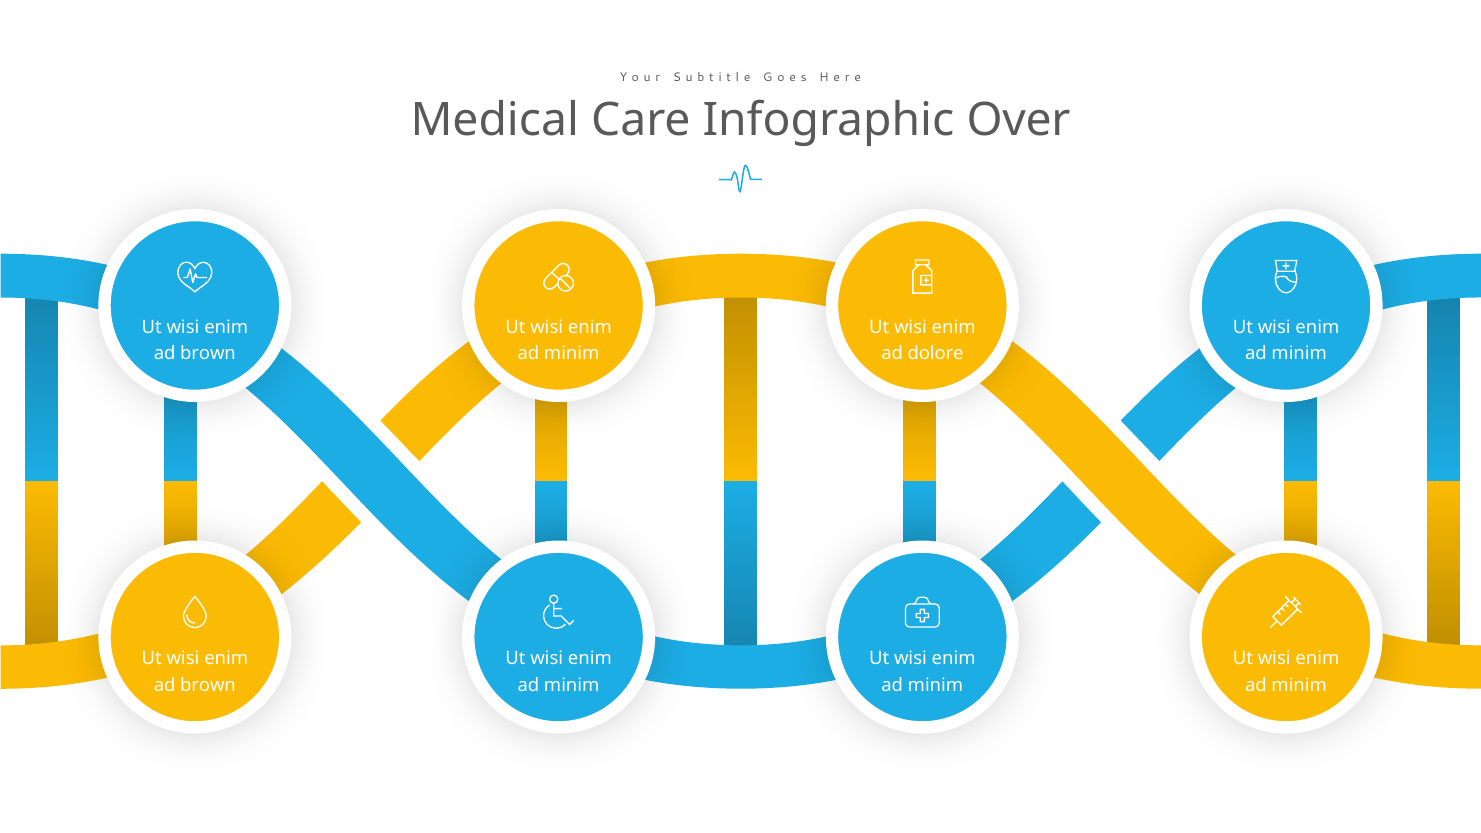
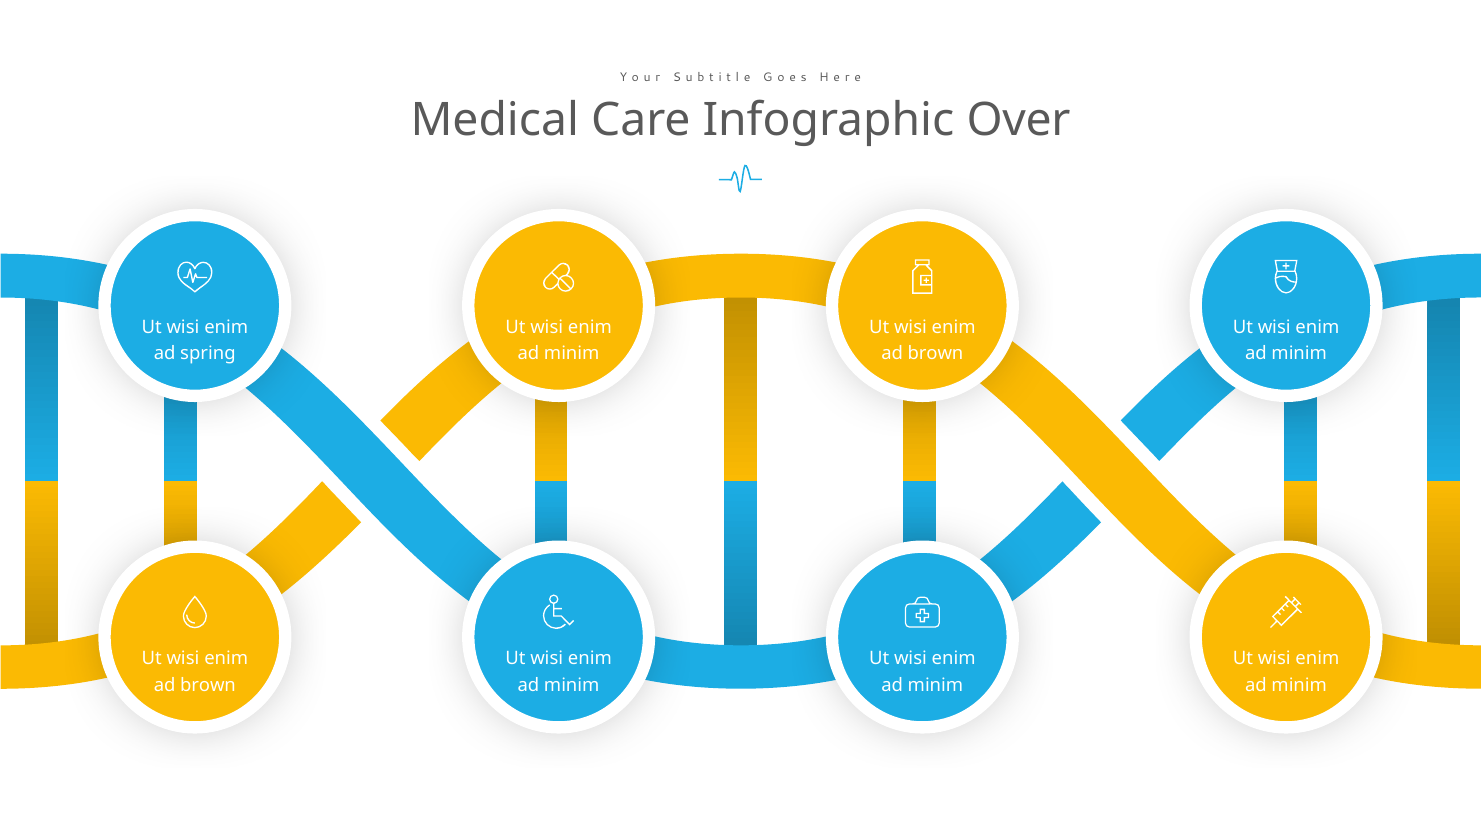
brown: brown -> spring (208, 354)
dolore: dolore -> brown (936, 354)
